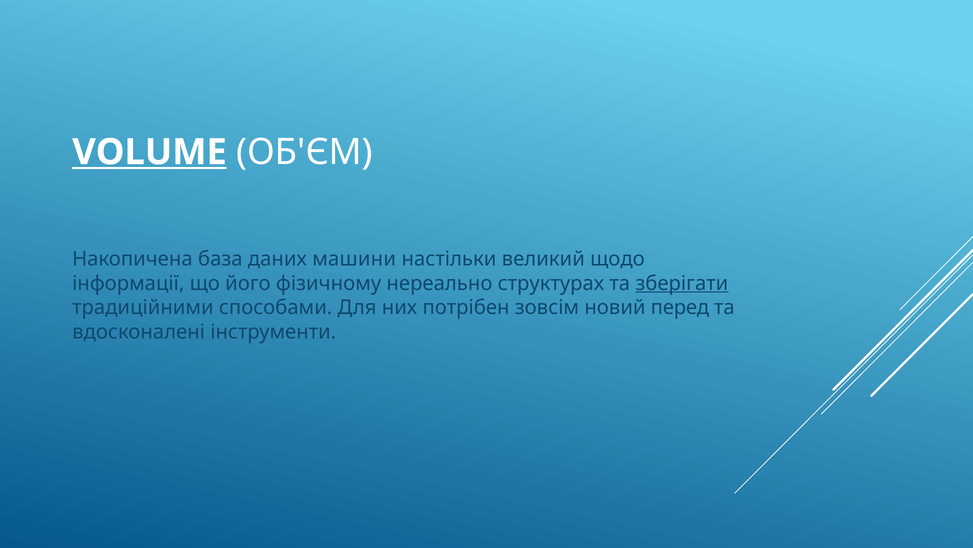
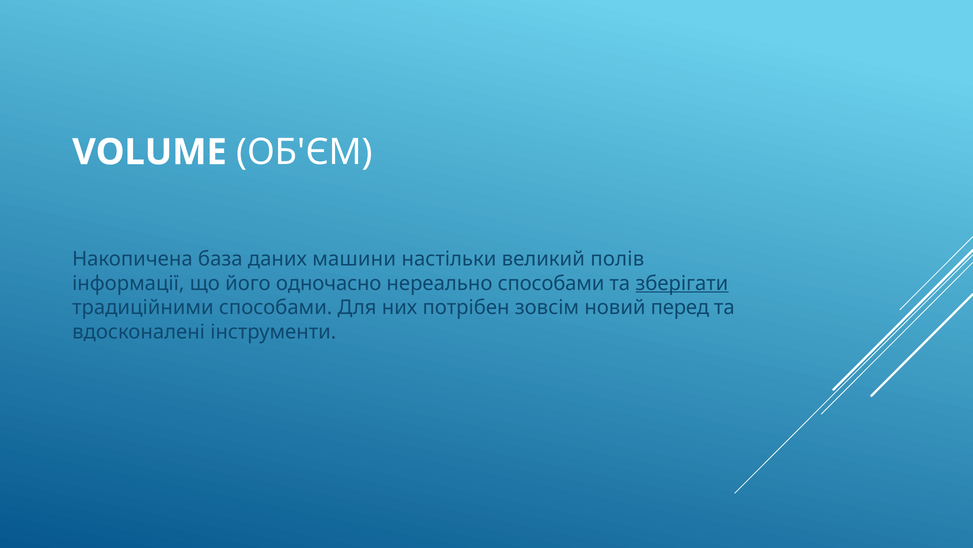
VOLUME underline: present -> none (149, 152)
щодо: щодо -> полів (617, 259)
фізичному: фізичному -> одночасно (329, 283)
нереально структурах: структурах -> способами (551, 283)
